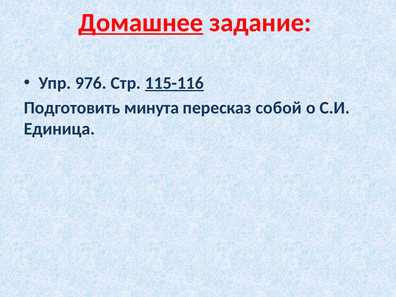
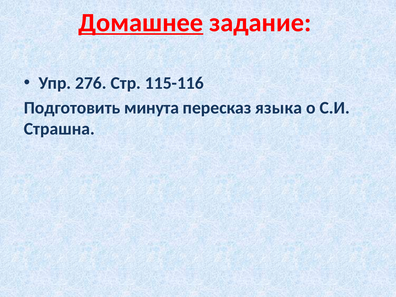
976: 976 -> 276 (91, 83)
115-116 underline: present -> none (174, 83)
собой: собой -> языка (279, 108)
Единица: Единица -> Страшна (59, 129)
